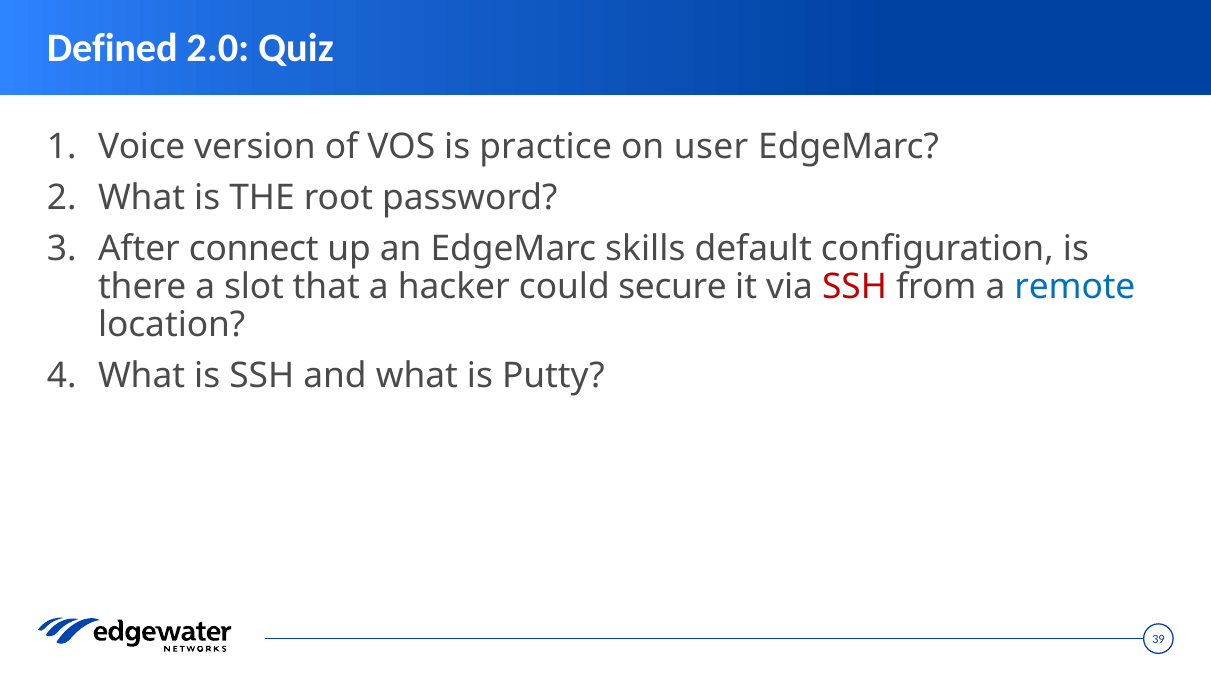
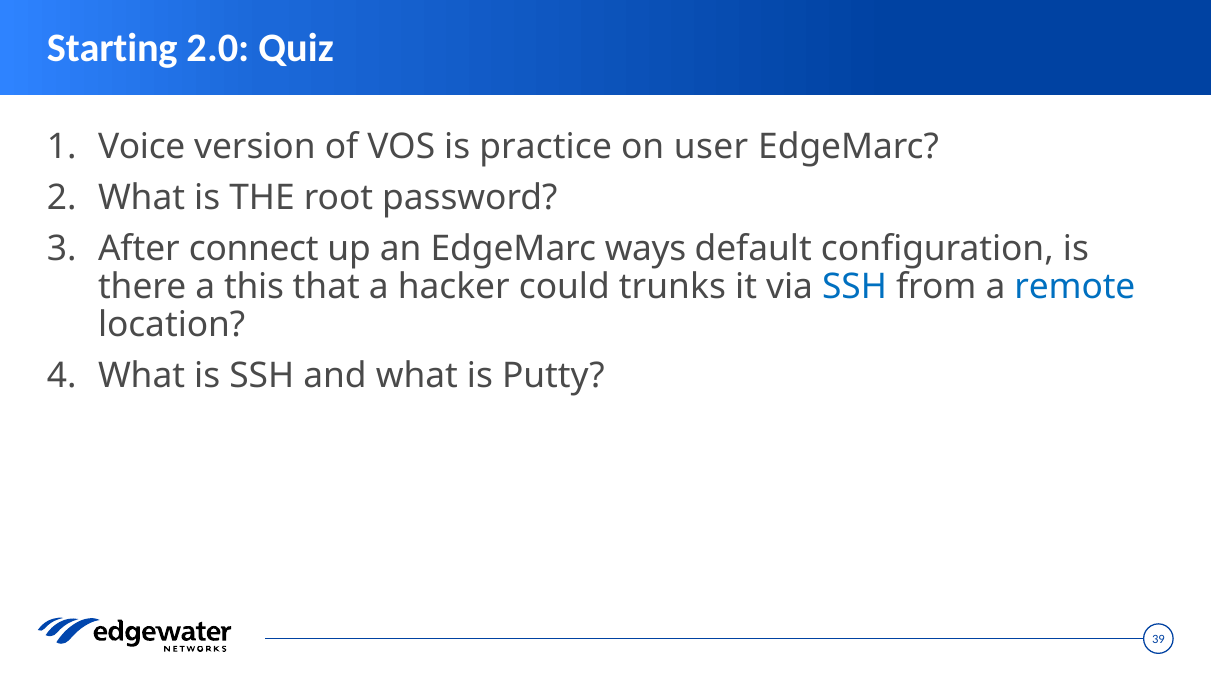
Defined: Defined -> Starting (112, 48)
skills: skills -> ways (646, 249)
slot: slot -> this (254, 287)
secure: secure -> trunks (672, 287)
SSH colour: red -> blue (855, 287)
